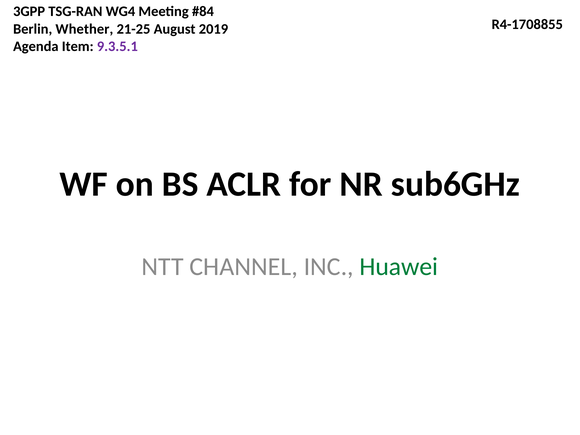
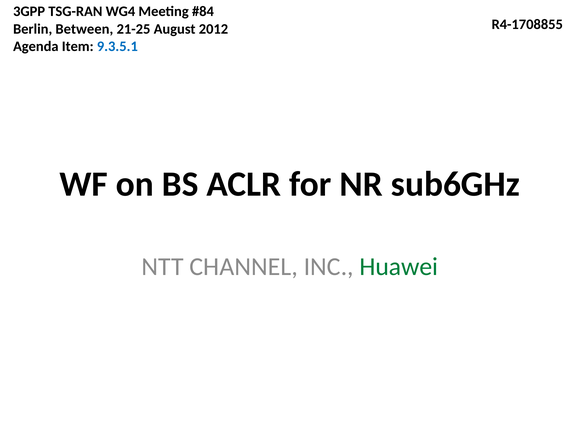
Whether: Whether -> Between (84, 29)
2019: 2019 -> 2012 (213, 29)
9.3.5.1 colour: purple -> blue (117, 46)
